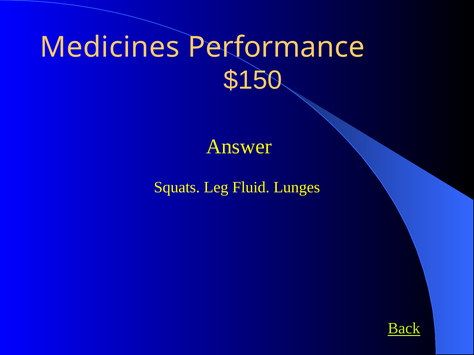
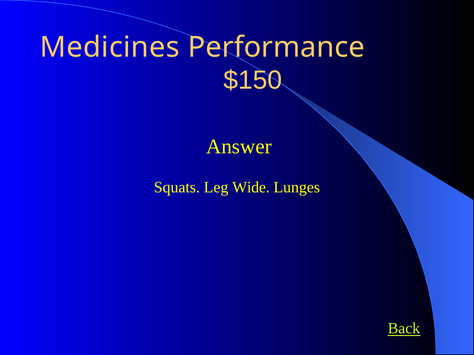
Fluid: Fluid -> Wide (251, 188)
